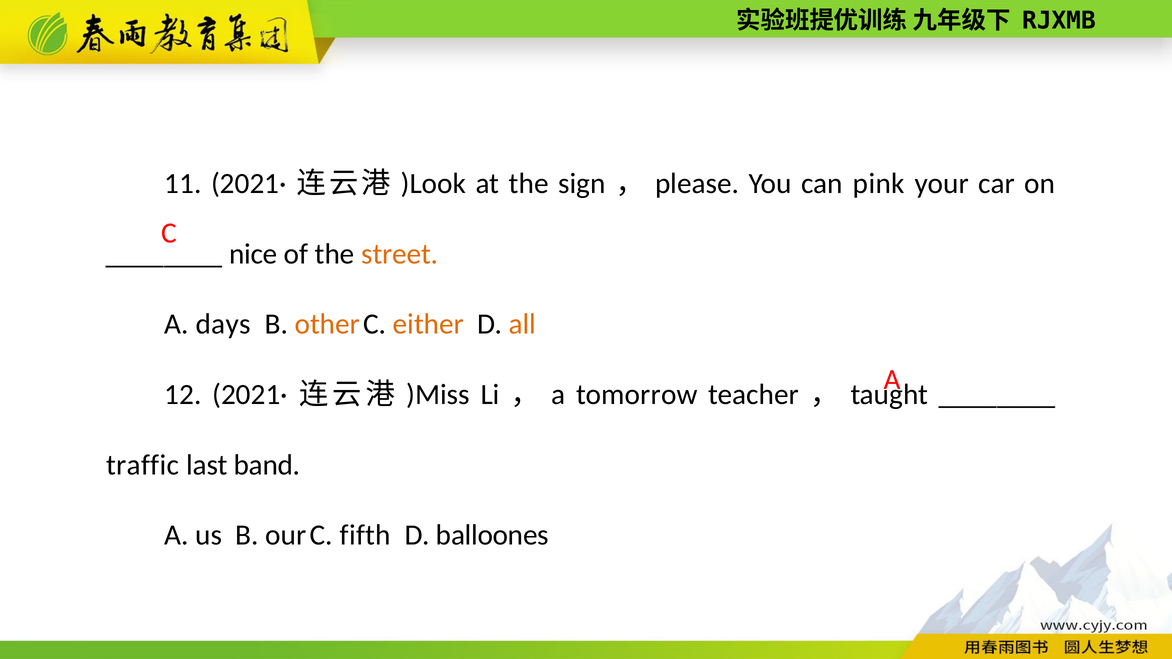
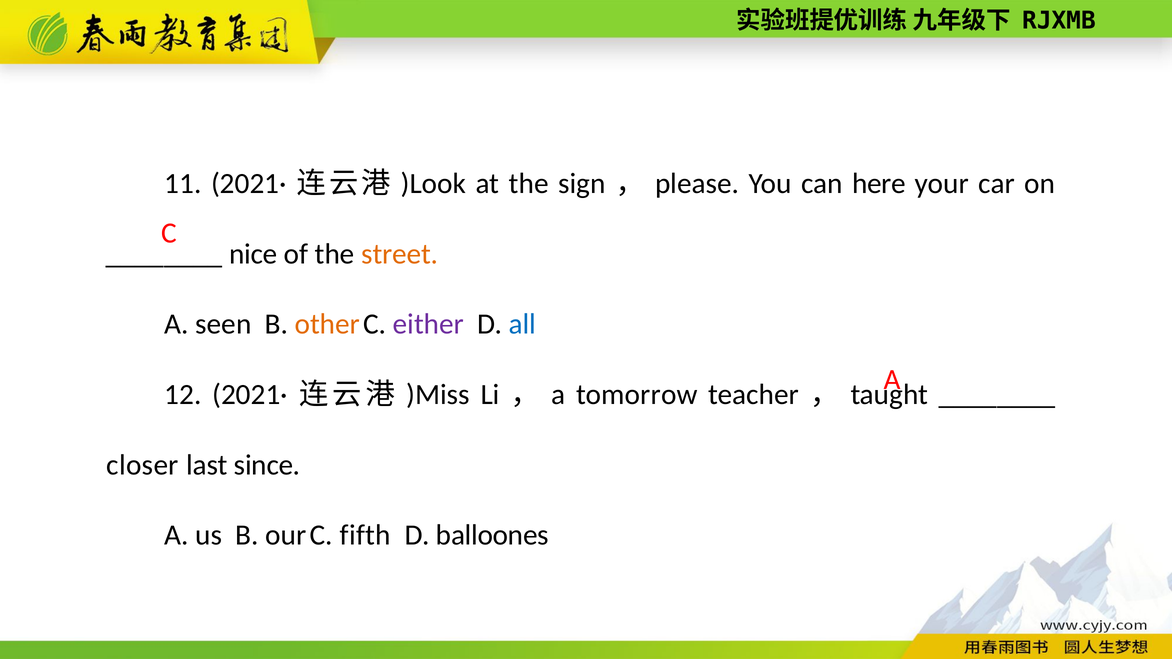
pink: pink -> here (879, 184)
days: days -> seen (223, 324)
either colour: orange -> purple (429, 324)
all colour: orange -> blue (522, 324)
traffic: traffic -> closer (143, 465)
band: band -> since (267, 465)
